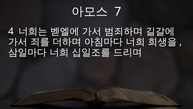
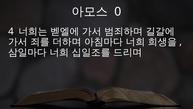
7: 7 -> 0 (118, 12)
